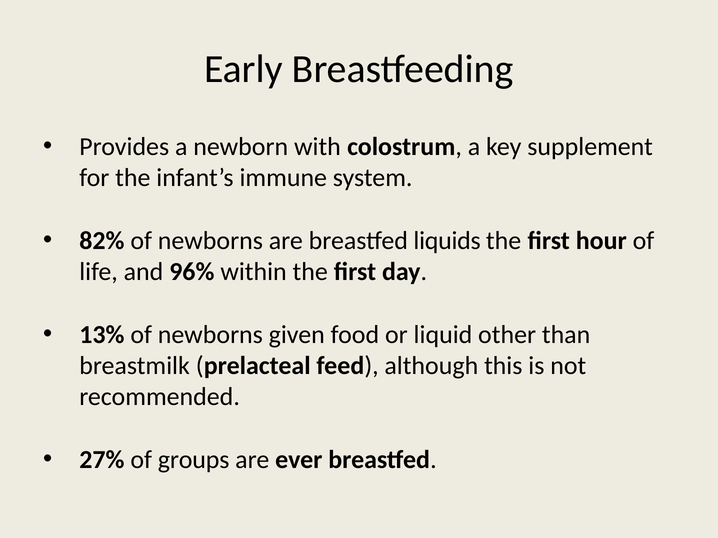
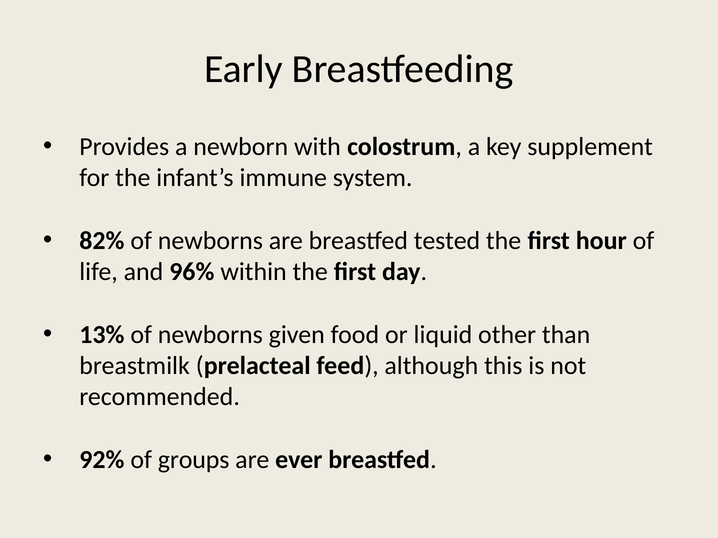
liquids: liquids -> tested (447, 241)
27%: 27% -> 92% (102, 460)
